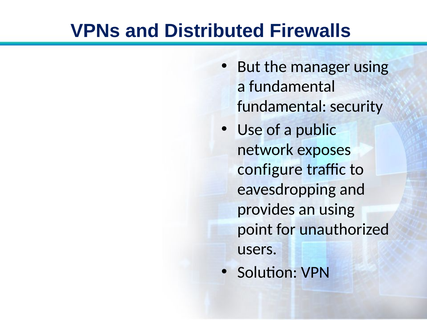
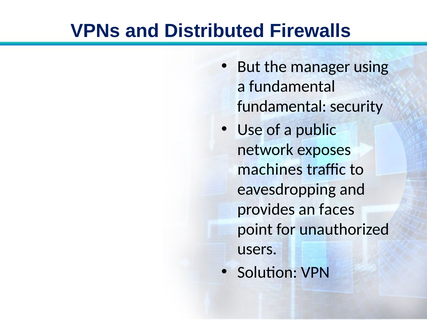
configure: configure -> machines (270, 170)
an using: using -> faces (337, 209)
